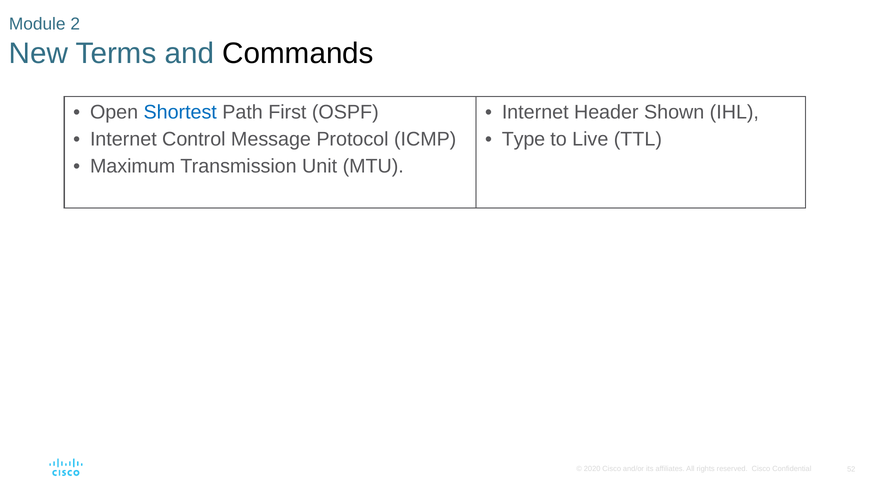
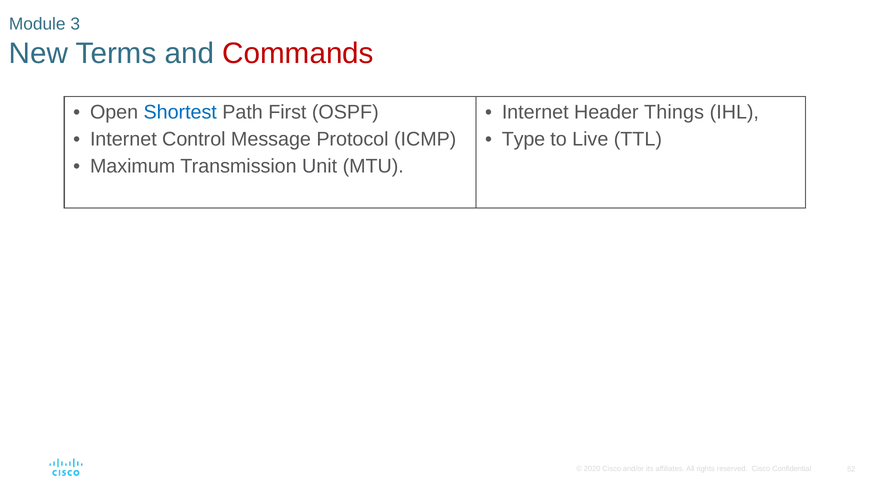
2: 2 -> 3 (75, 24)
Commands colour: black -> red (298, 53)
Shown: Shown -> Things (674, 112)
